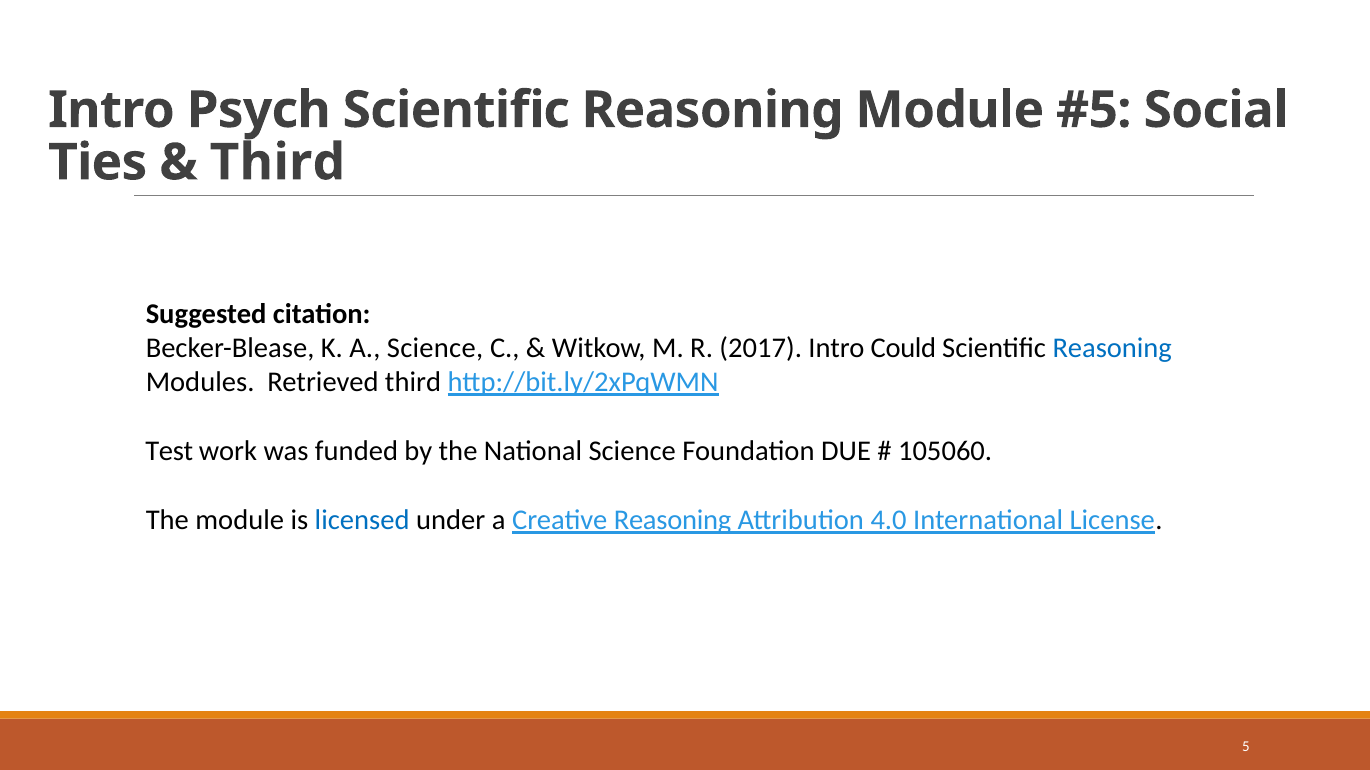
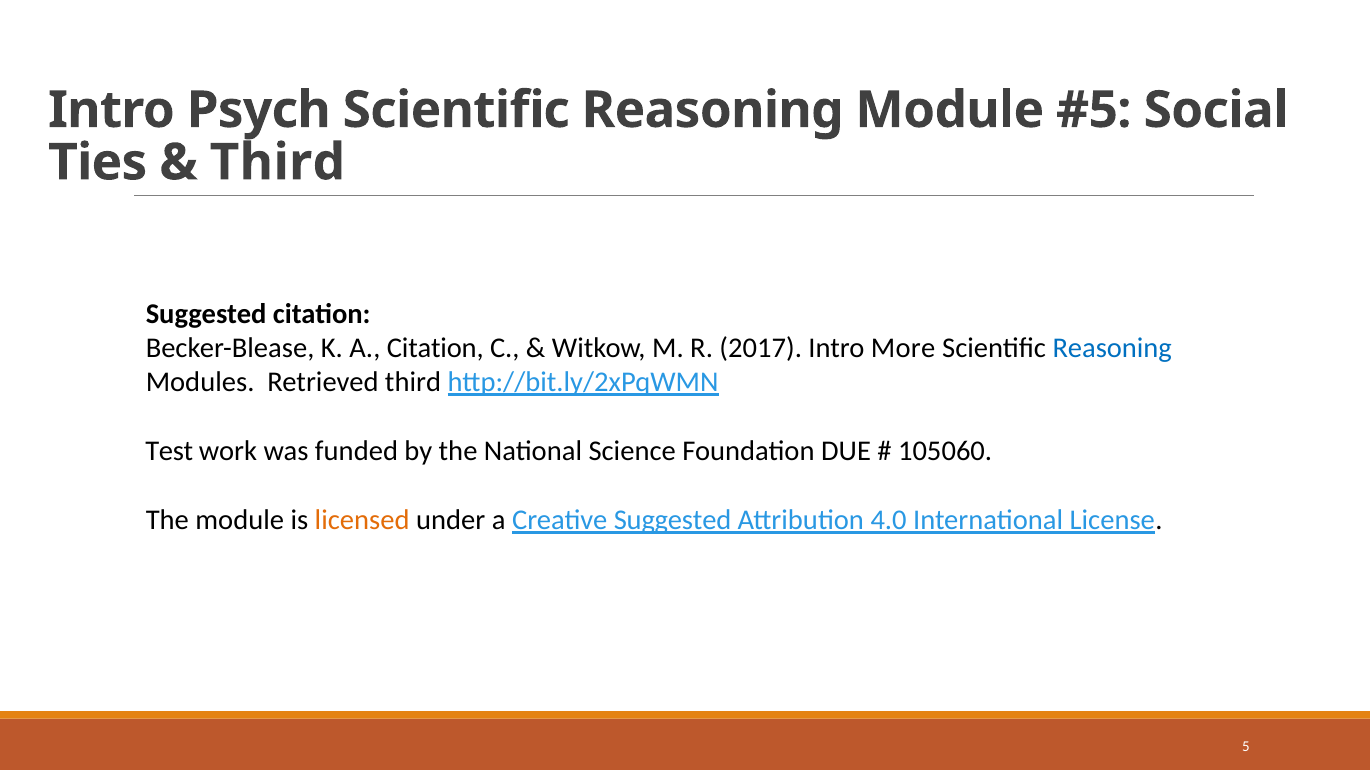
A Science: Science -> Citation (435, 348)
Could: Could -> More (903, 348)
licensed colour: blue -> orange (362, 520)
Creative Reasoning: Reasoning -> Suggested (673, 520)
